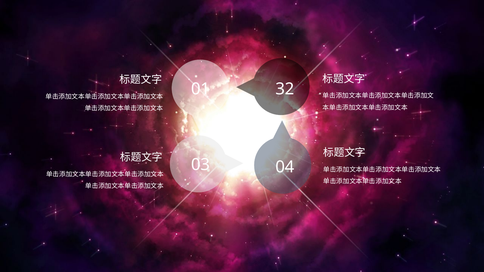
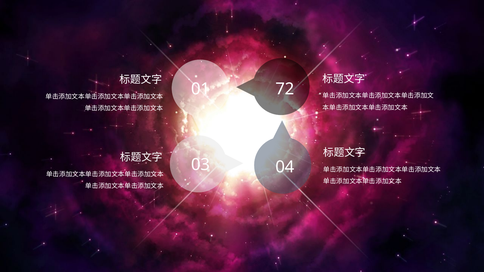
32: 32 -> 72 (285, 89)
